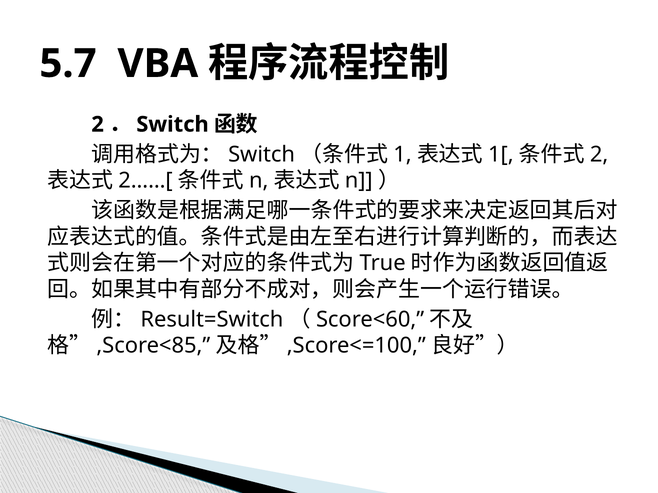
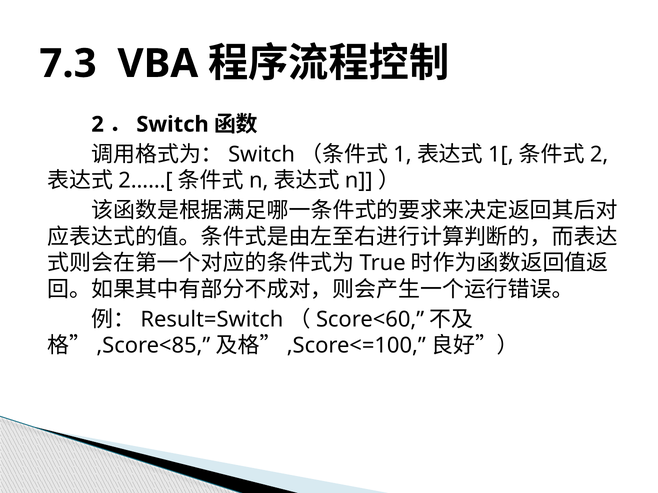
5.7: 5.7 -> 7.3 (68, 64)
